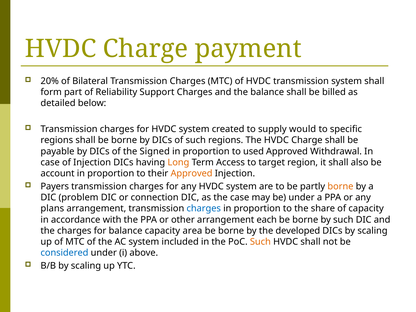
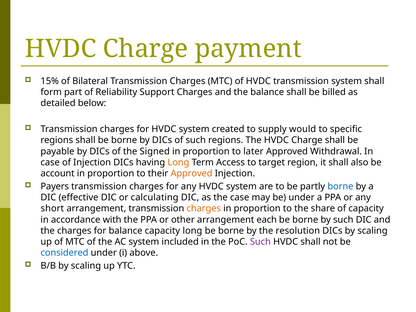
20%: 20% -> 15% (50, 81)
used: used -> later (253, 151)
borne colour: orange -> blue (340, 186)
problem: problem -> effective (79, 197)
connection: connection -> calculating (155, 197)
plans: plans -> short (52, 209)
charges colour: blue -> orange (204, 209)
capacity area: area -> long (192, 231)
developed: developed -> resolution (298, 231)
Such colour: orange -> purple (260, 242)
